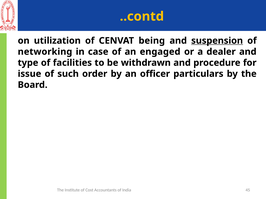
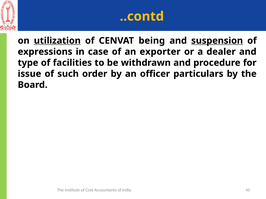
utilization underline: none -> present (57, 41)
networking: networking -> expressions (45, 52)
engaged: engaged -> exporter (160, 52)
